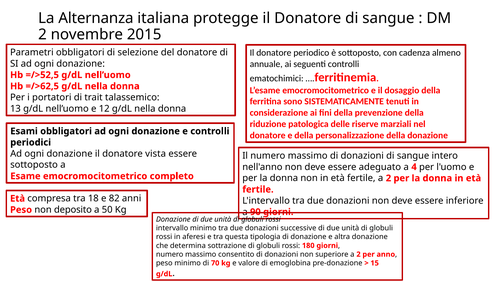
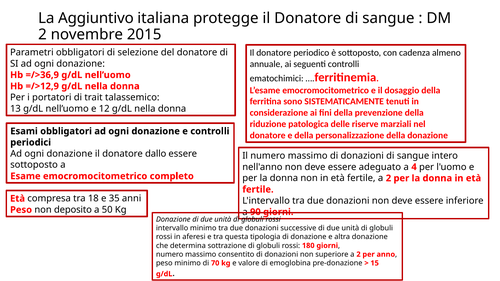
Alternanza: Alternanza -> Aggiuntivo (96, 18)
=/>52,5: =/>52,5 -> =/>36,9 (42, 75)
=/>62,5: =/>62,5 -> =/>12,9 (42, 86)
vista: vista -> dallo (156, 154)
82: 82 -> 35 (114, 199)
